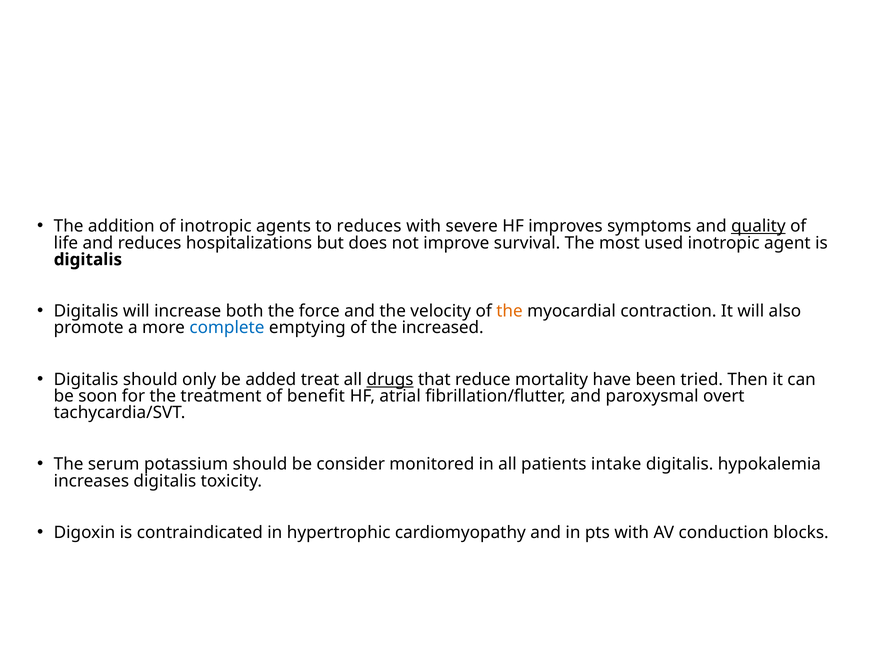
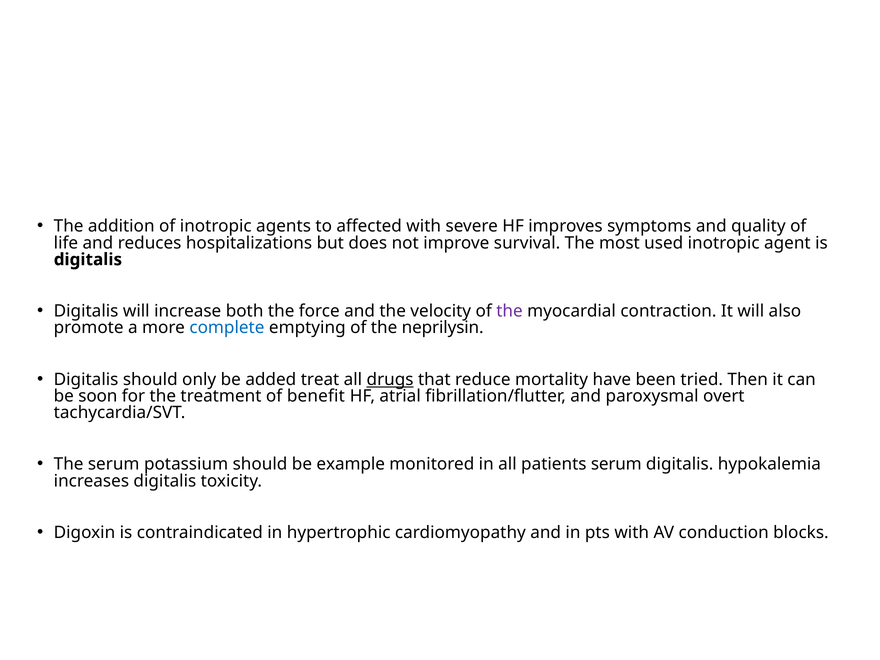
to reduces: reduces -> affected (369, 226)
quality underline: present -> none (758, 226)
the colour: orange -> purple (509, 311)
increased: increased -> neprilysin (443, 328)
consider: consider -> example (351, 464)
patients intake: intake -> serum (616, 464)
